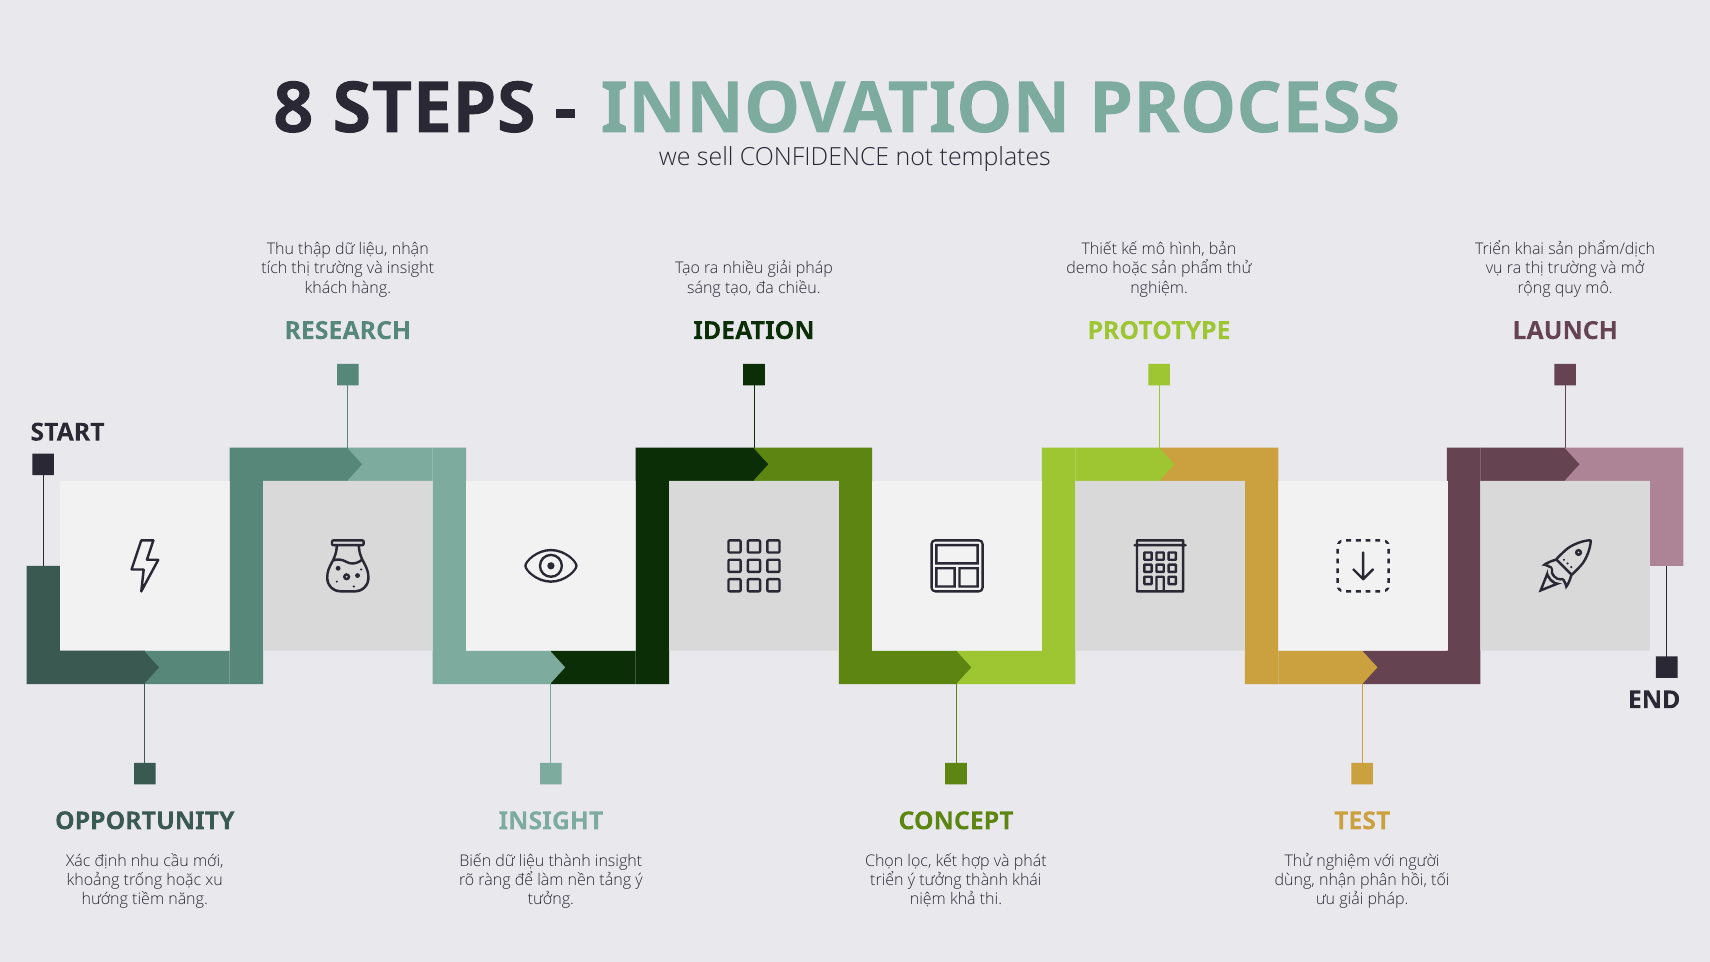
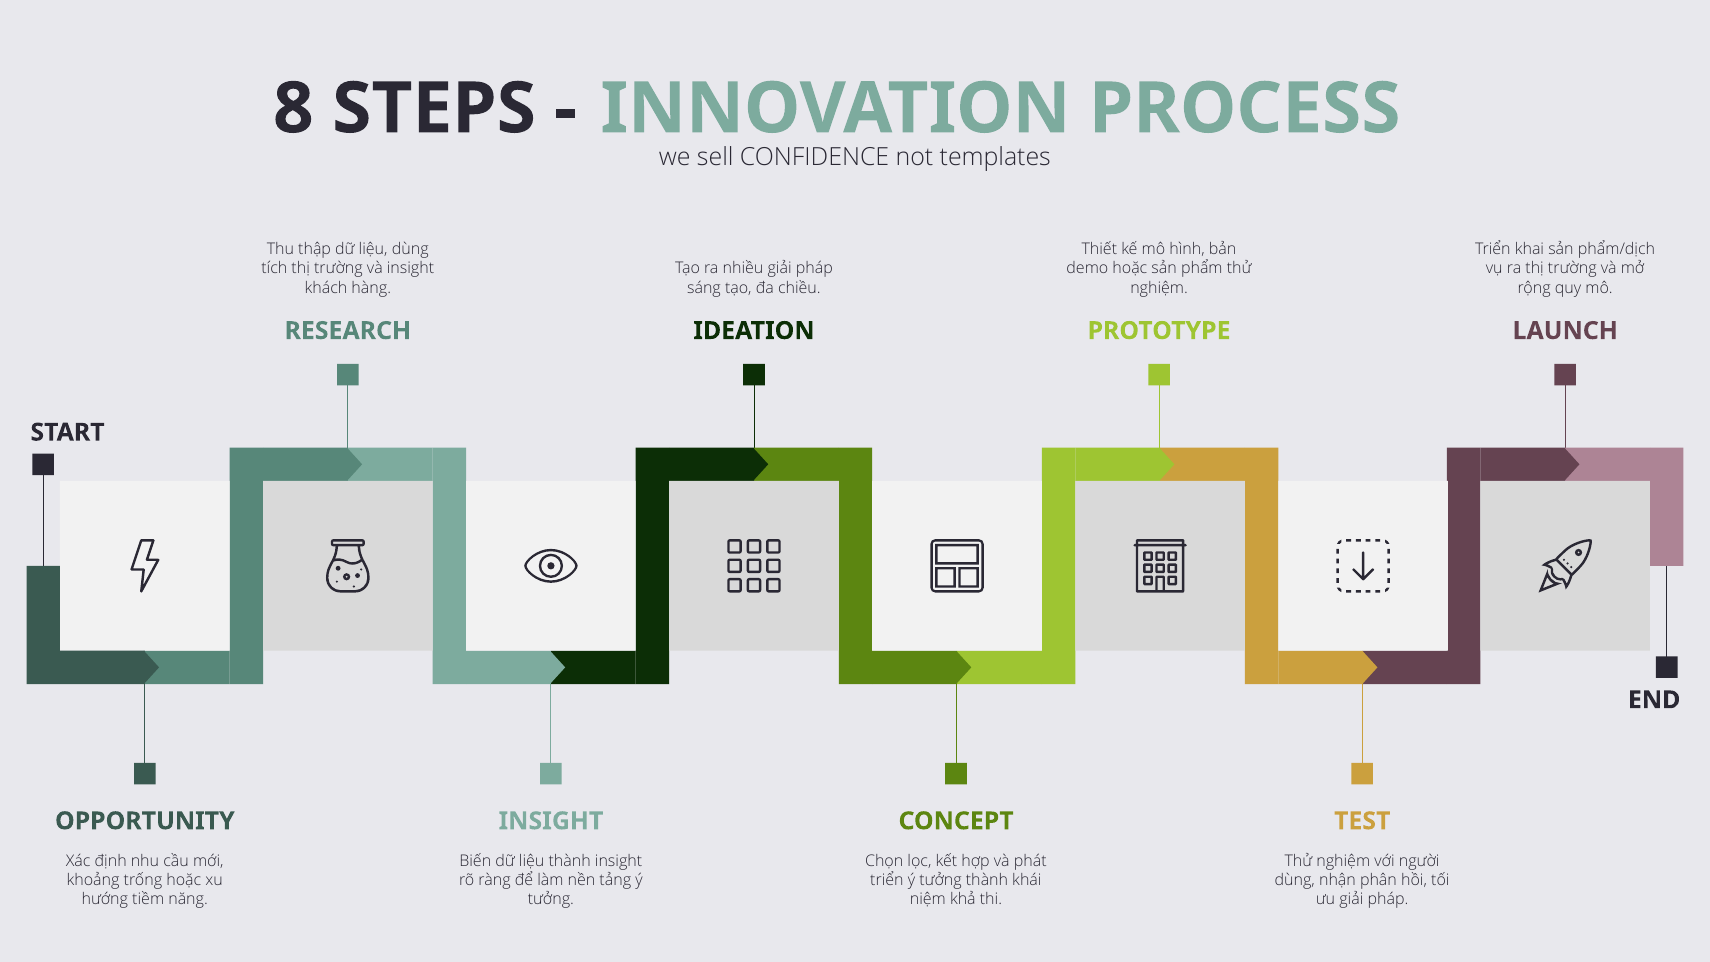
liệu nhận: nhận -> dùng (410, 249)
